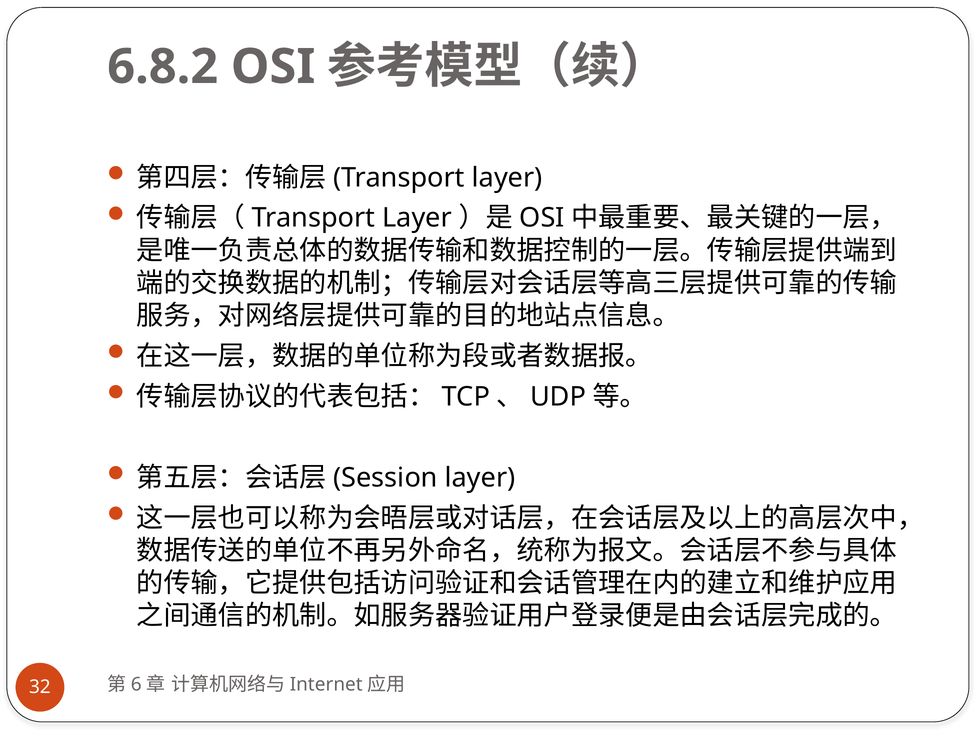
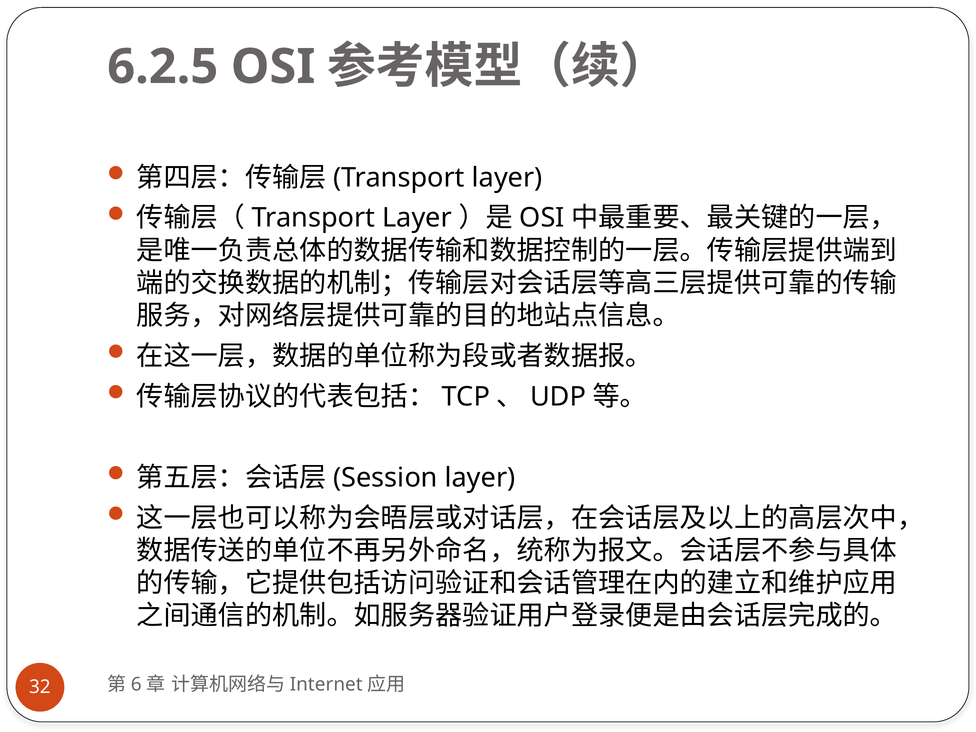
6.8.2: 6.8.2 -> 6.2.5 (163, 67)
